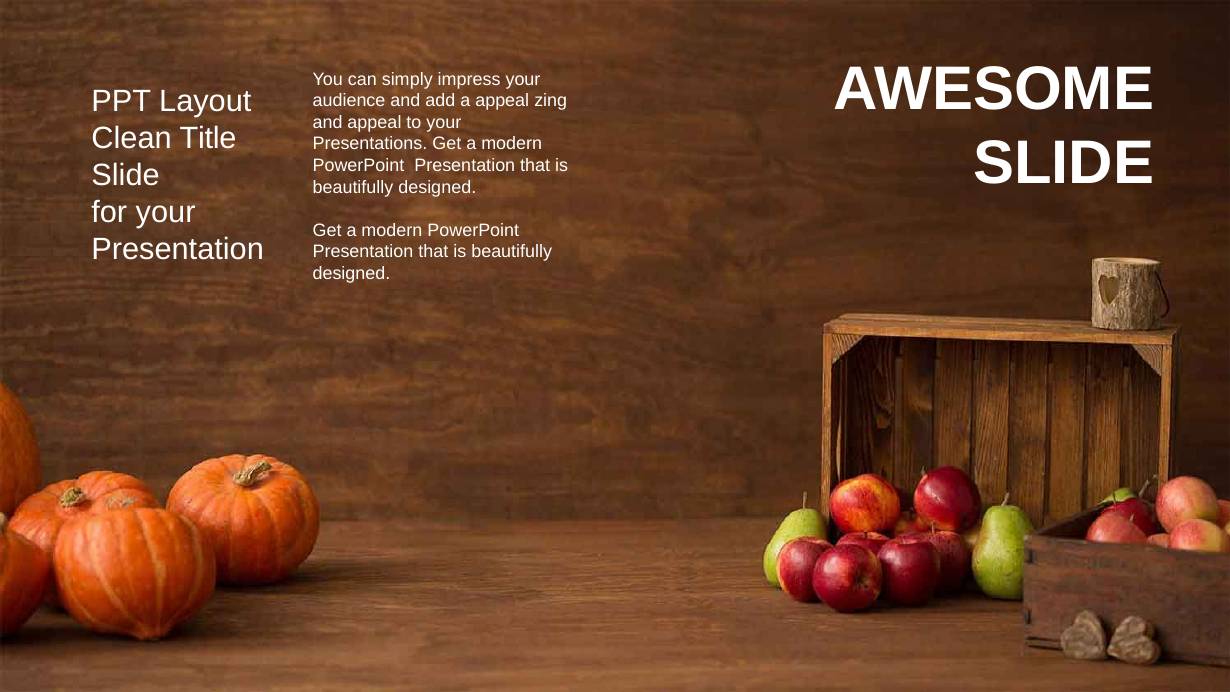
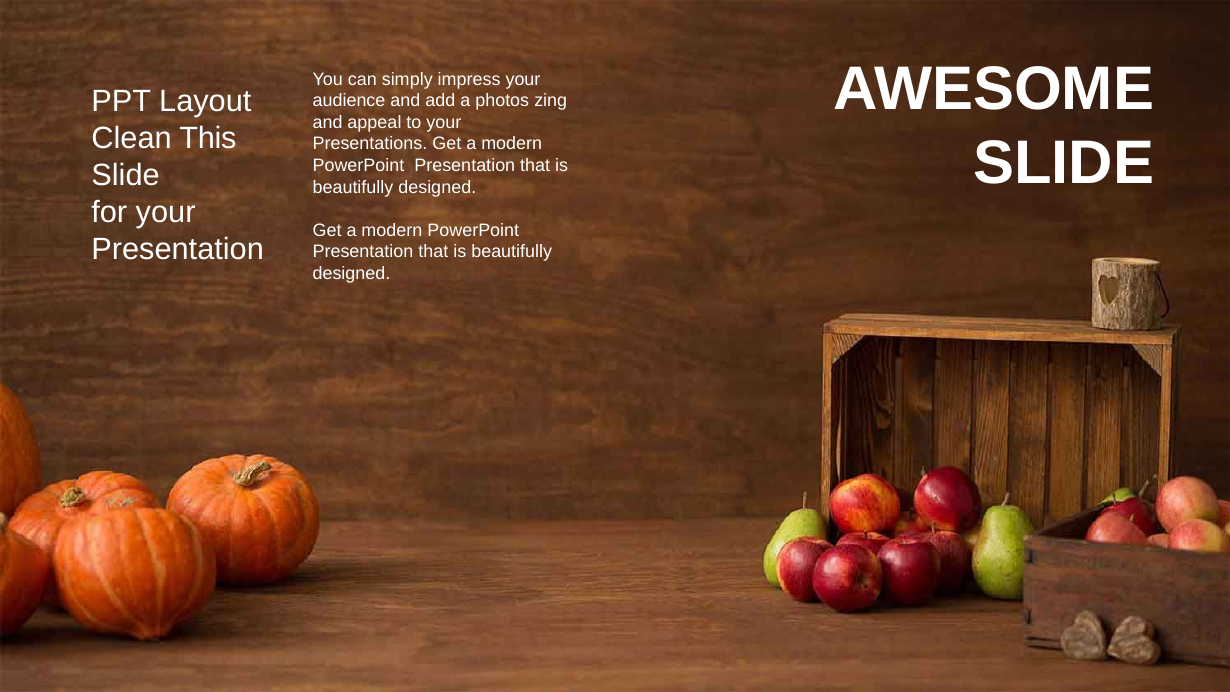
a appeal: appeal -> photos (502, 101)
Title: Title -> This (208, 138)
